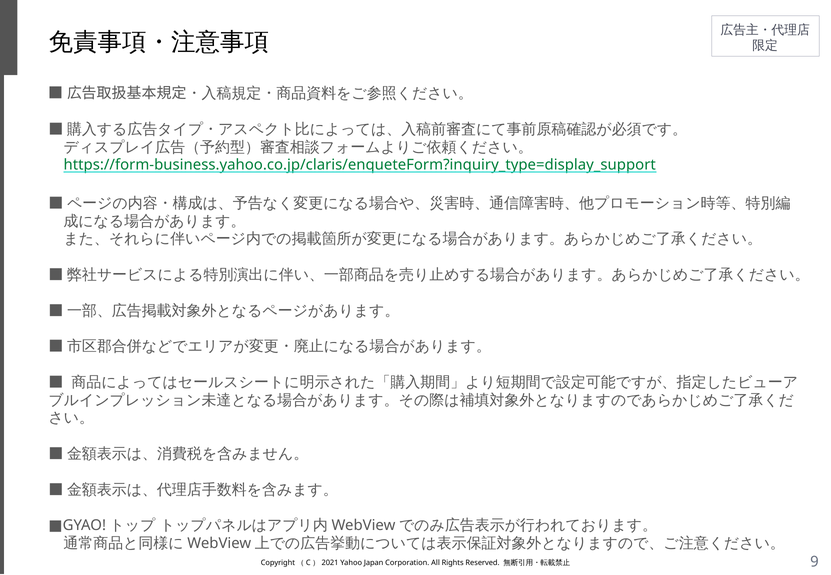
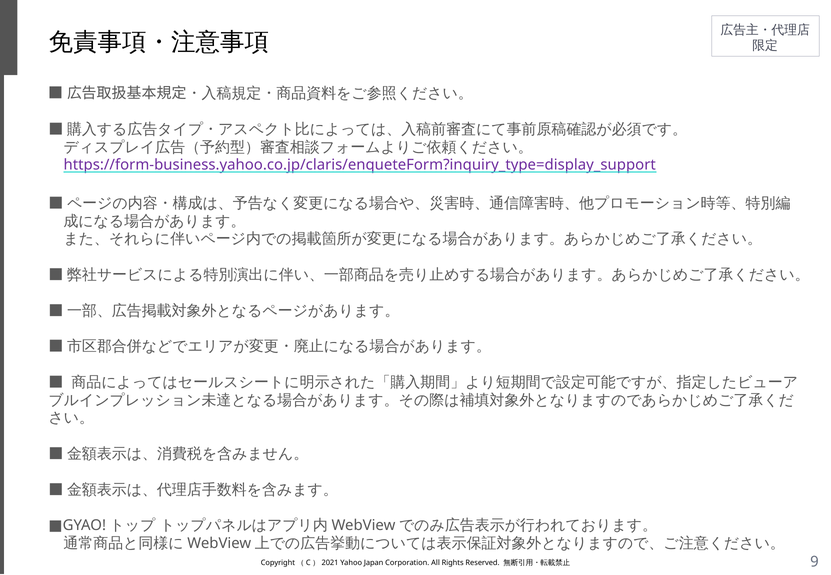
https://form-business.yahoo.co.jp/claris/enqueteForm?inquiry_type=display_support colour: green -> purple (360, 165)
